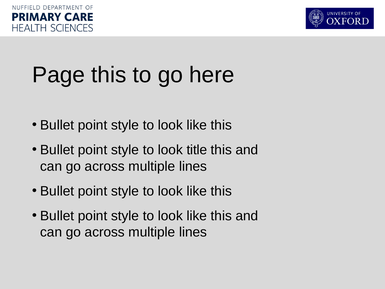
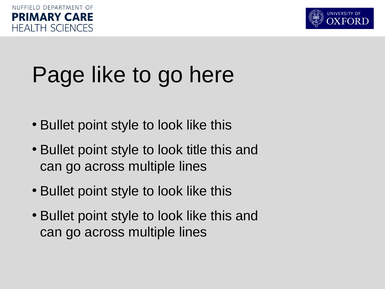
Page this: this -> like (109, 75)
